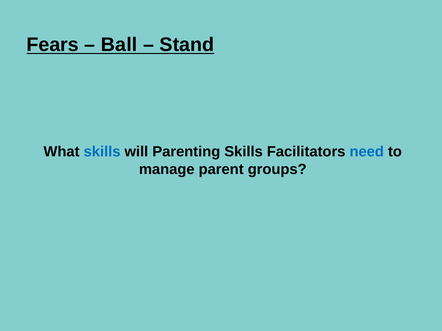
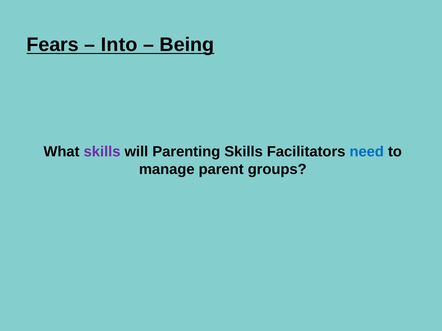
Ball: Ball -> Into (119, 45)
Stand: Stand -> Being (187, 45)
skills colour: blue -> purple (102, 152)
